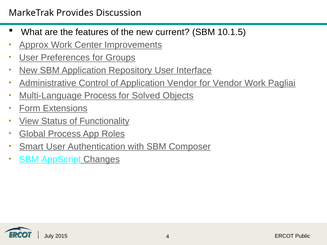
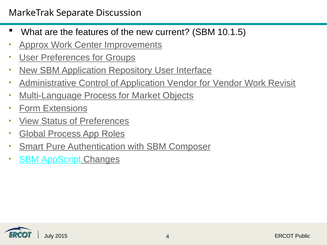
Provides: Provides -> Separate (75, 13)
Pagliai: Pagliai -> Revisit (282, 83)
Solved: Solved -> Market (146, 96)
of Functionality: Functionality -> Preferences (104, 121)
Smart User: User -> Pure (56, 147)
